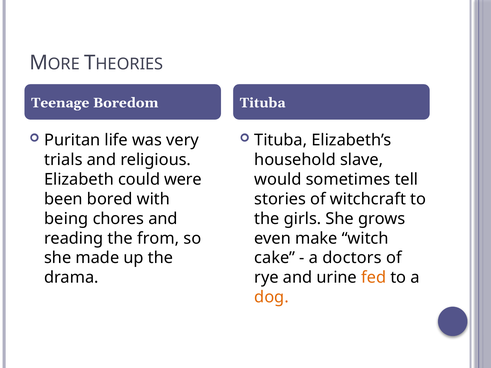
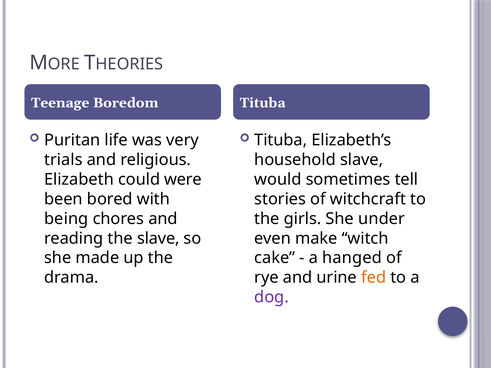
grows: grows -> under (382, 219)
the from: from -> slave (158, 238)
doctors: doctors -> hanged (352, 258)
dog colour: orange -> purple (272, 297)
